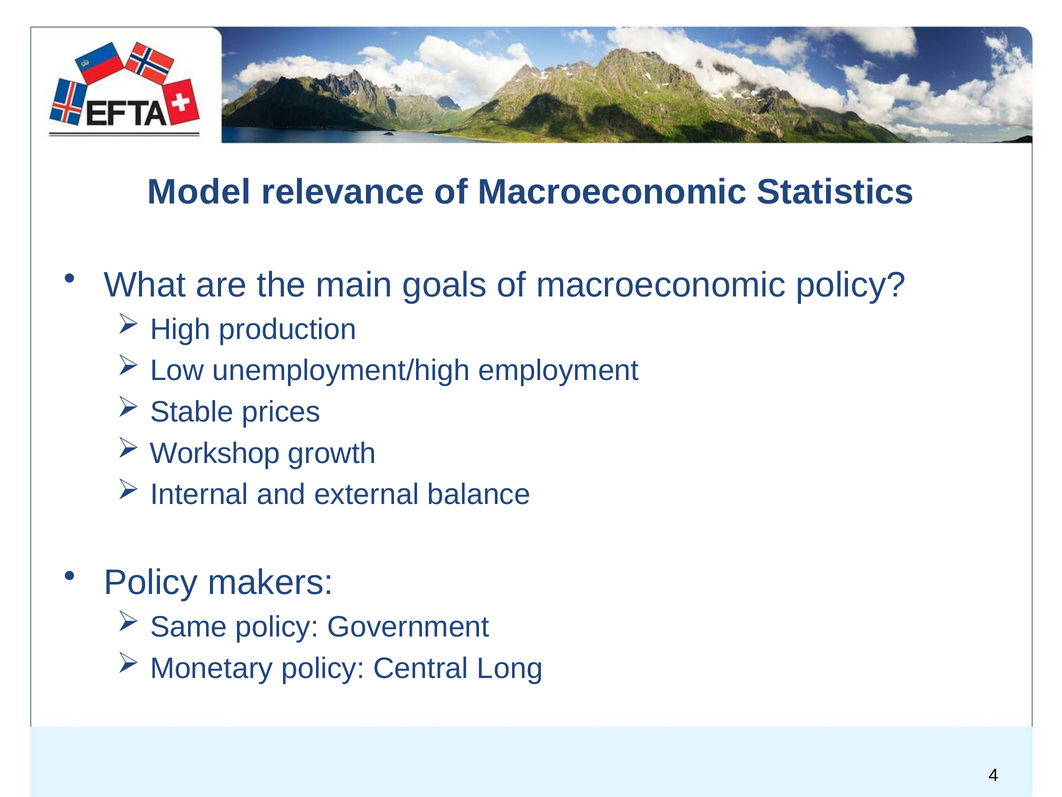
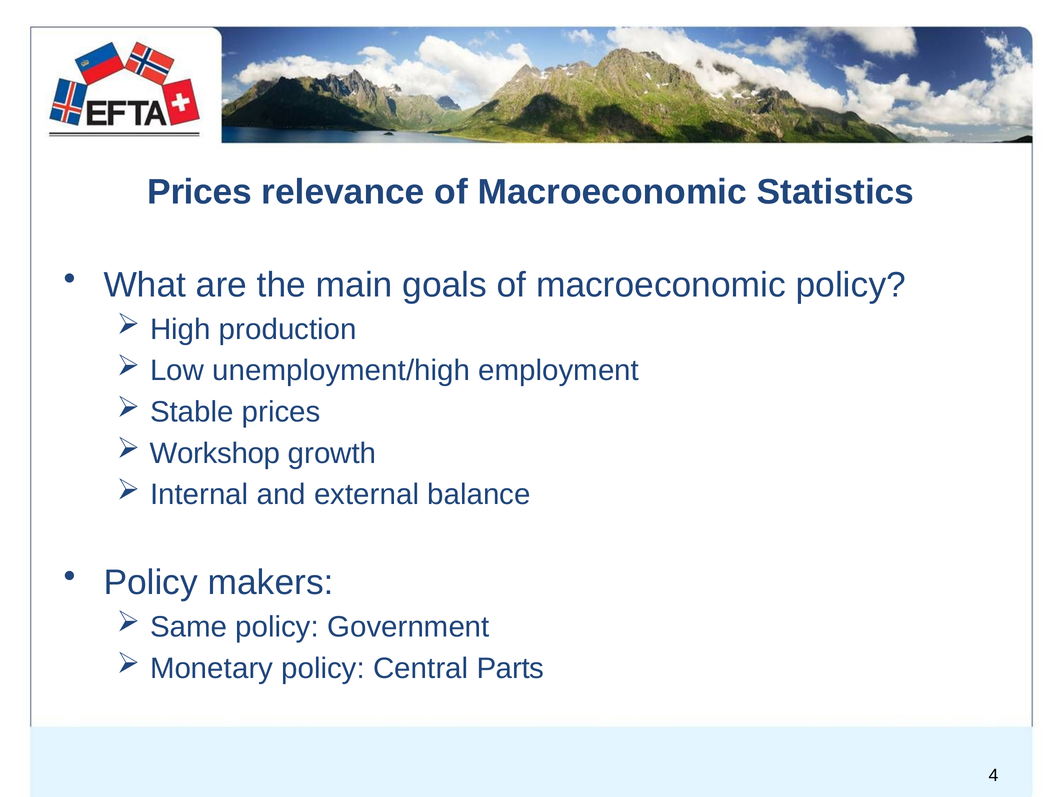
Model: Model -> Prices (200, 192)
Long: Long -> Parts (510, 668)
